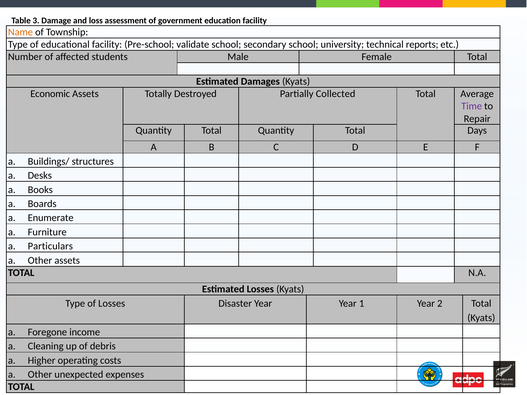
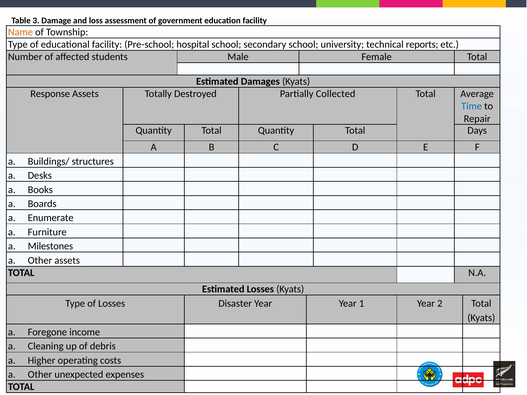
validate: validate -> hospital (193, 44)
Economic: Economic -> Response (50, 94)
Time colour: purple -> blue (472, 106)
Particulars: Particulars -> Milestones (50, 246)
